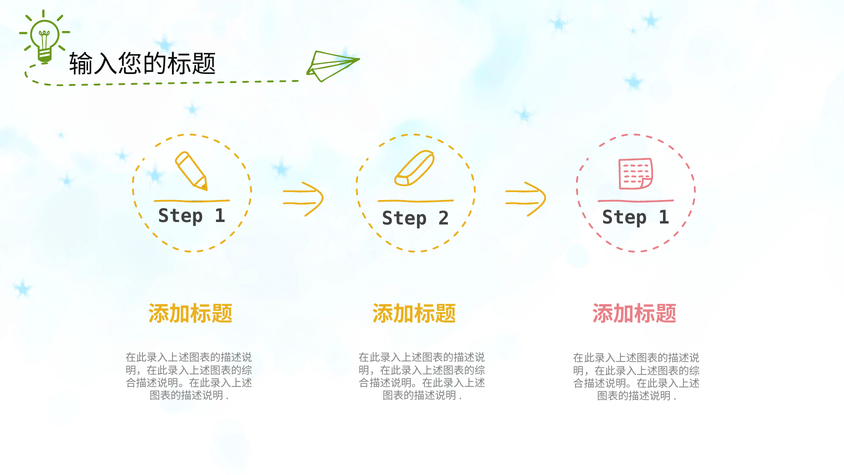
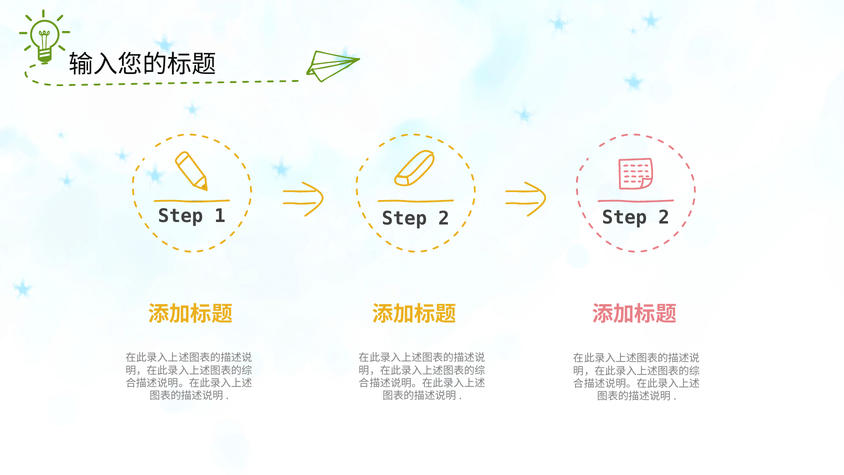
2 Step 1: 1 -> 2 (664, 217)
